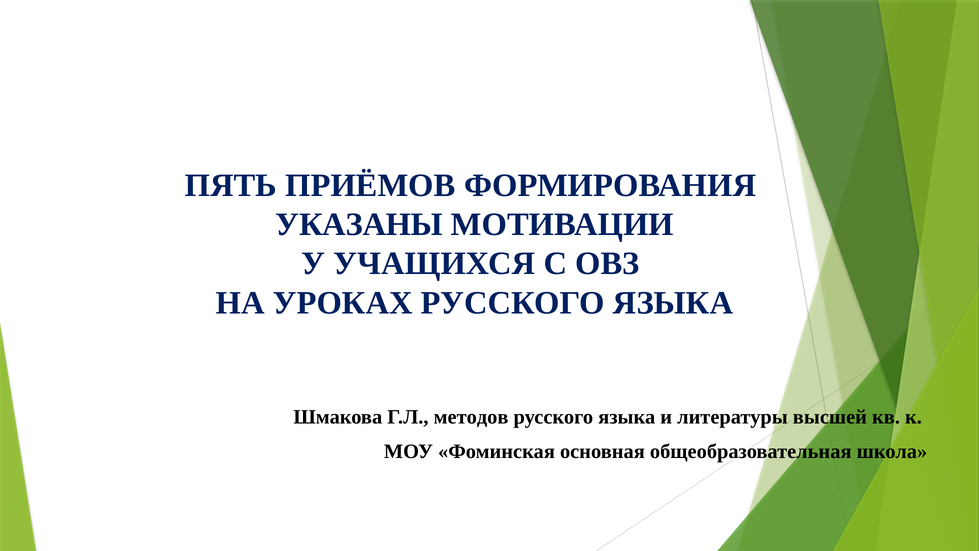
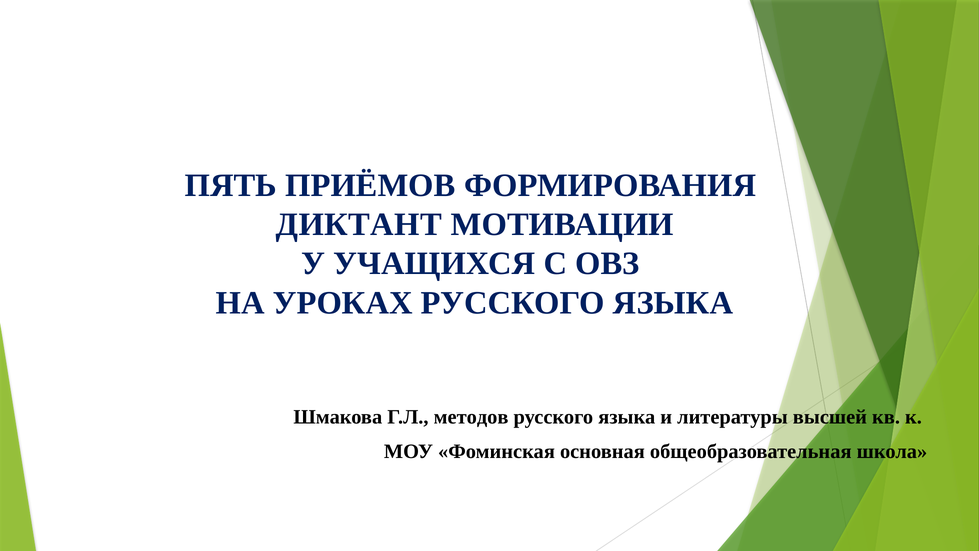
УКАЗАНЫ: УКАЗАНЫ -> ДИКТАНТ (359, 224)
